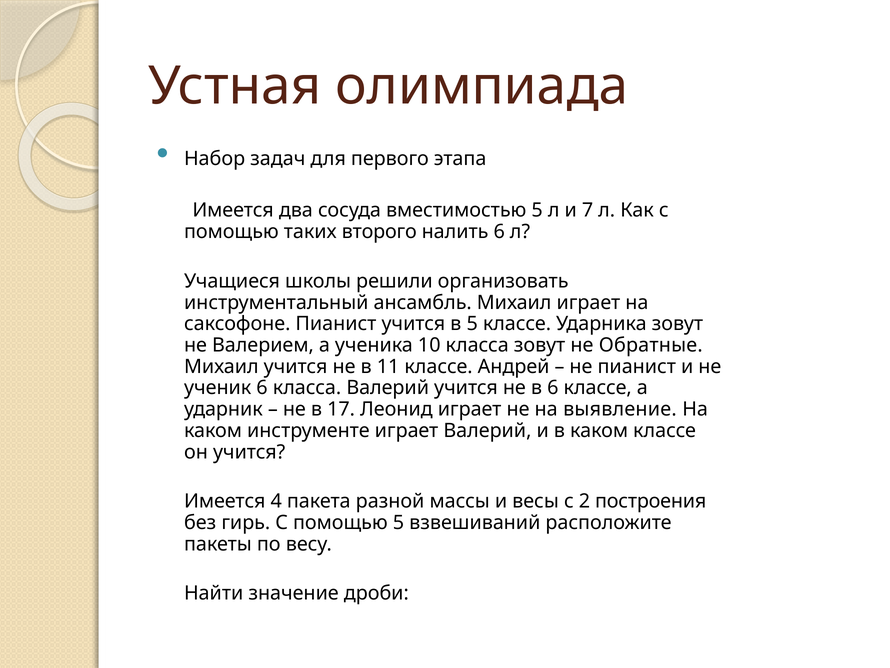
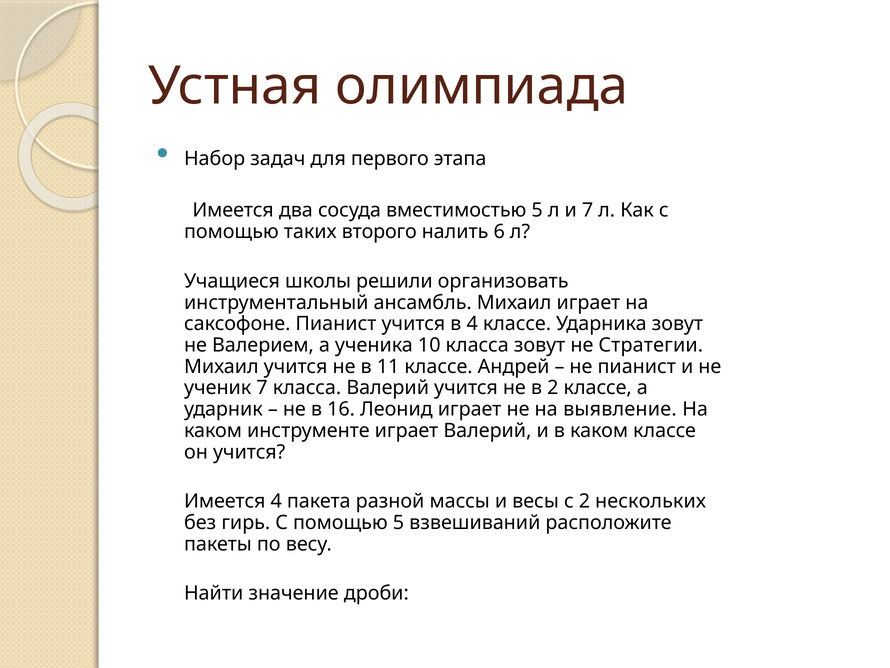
в 5: 5 -> 4 (472, 324)
Обратные: Обратные -> Стратегии (651, 345)
ученик 6: 6 -> 7 (262, 388)
в 6: 6 -> 2 (553, 388)
17: 17 -> 16 (341, 409)
построения: построения -> нескольких (651, 501)
